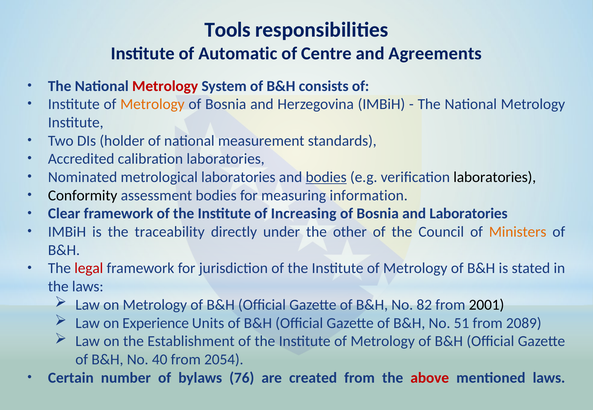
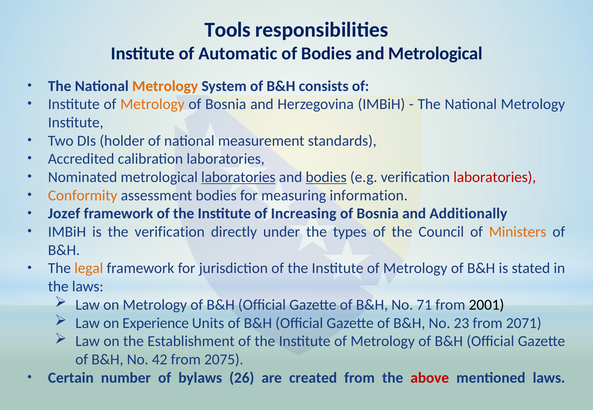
of Centre: Centre -> Bodies (326, 53)
and Agreements: Agreements -> Metrological (435, 53)
Metrology colour: red -> orange (165, 86)
laboratories underline: none -> present (238, 177)
laboratories colour: black -> red (495, 177)
Conformity colour: black -> orange (83, 196)
Clear: Clear -> Jozef (64, 214)
and Laboratories: Laboratories -> Additionally (468, 214)
the traceability: traceability -> verification (170, 232)
other: other -> types (350, 232)
legal colour: red -> orange (89, 269)
82: 82 -> 71 (424, 305)
51: 51 -> 23 (462, 323)
2089: 2089 -> 2071 (524, 323)
40: 40 -> 42 (160, 360)
2054: 2054 -> 2075 (224, 360)
76: 76 -> 26 (242, 378)
